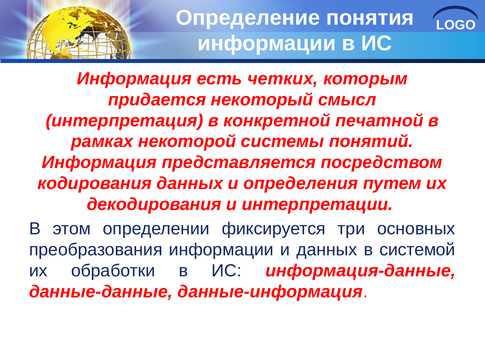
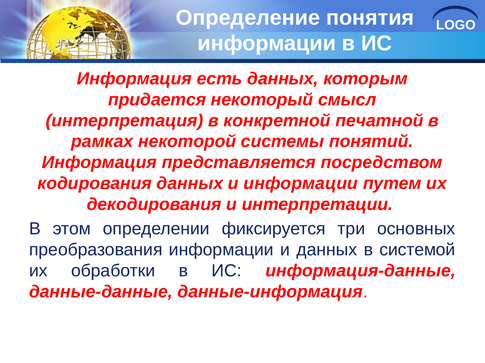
есть четких: четких -> данных (283, 79)
и определения: определения -> информации (301, 184)
